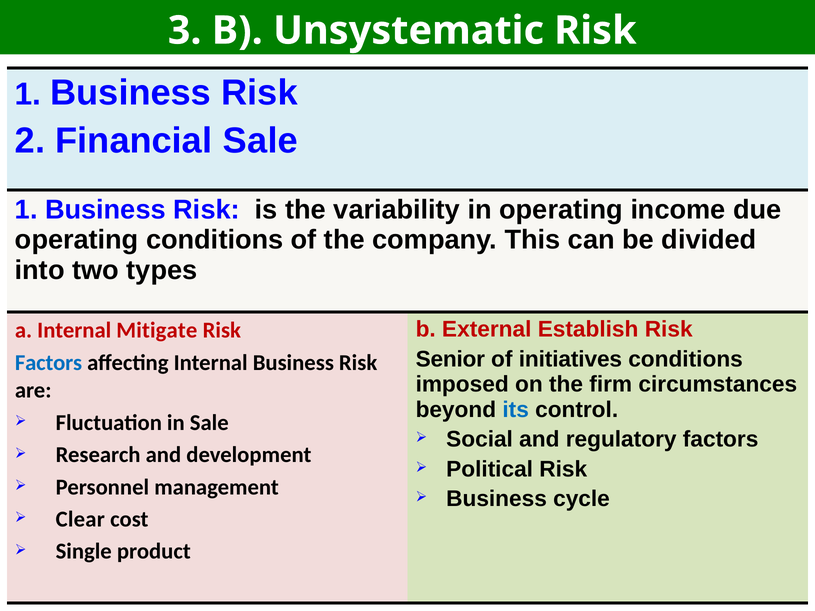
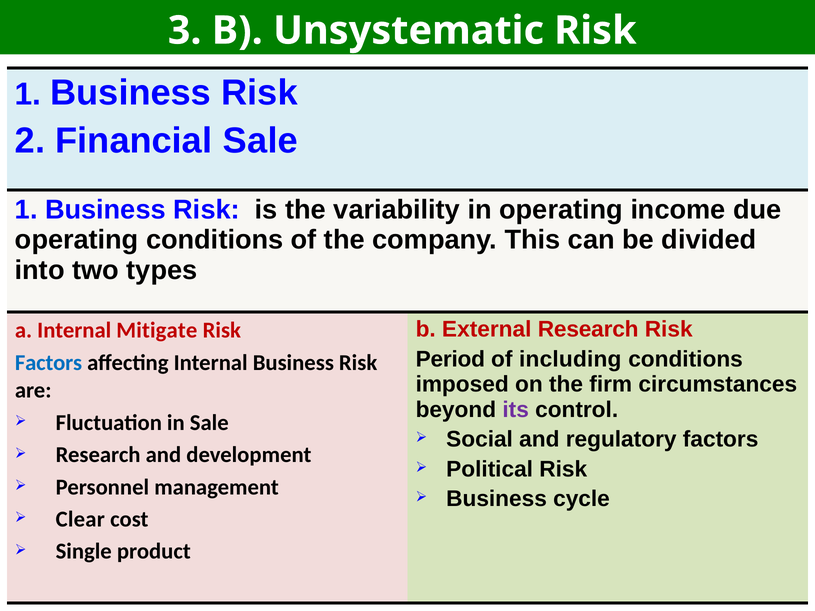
External Establish: Establish -> Research (588, 329)
Senior: Senior -> Period (450, 359)
initiatives: initiatives -> including (570, 359)
its colour: blue -> purple (516, 410)
